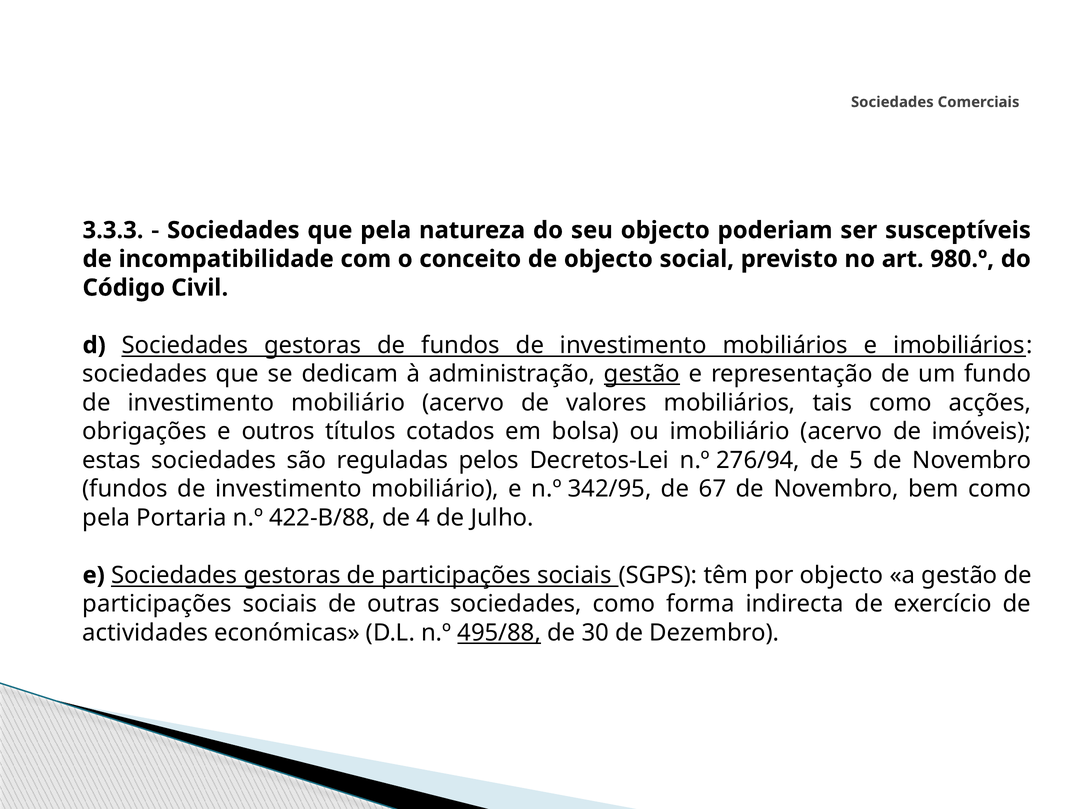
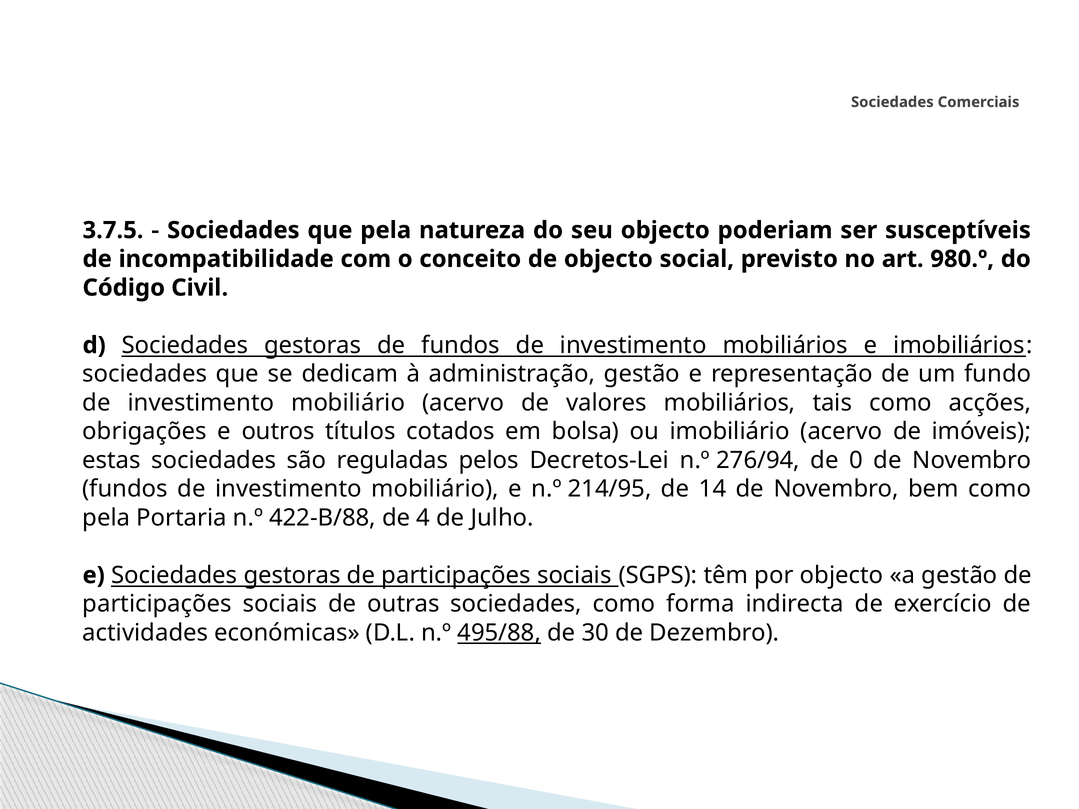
3.3.3: 3.3.3 -> 3.7.5 (113, 230)
gestão underline: present -> none (642, 374)
5: 5 -> 0 (856, 460)
342/95: 342/95 -> 214/95 (610, 489)
67: 67 -> 14 (713, 489)
